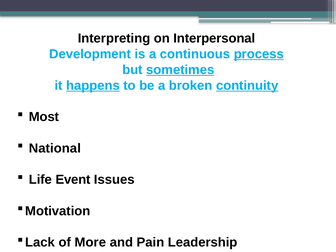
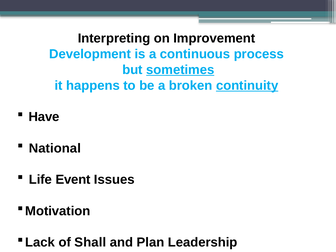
Interpersonal: Interpersonal -> Improvement (214, 38)
process underline: present -> none (259, 54)
happens underline: present -> none (93, 85)
Most: Most -> Have (44, 117)
More: More -> Shall (90, 242)
Pain: Pain -> Plan (150, 242)
